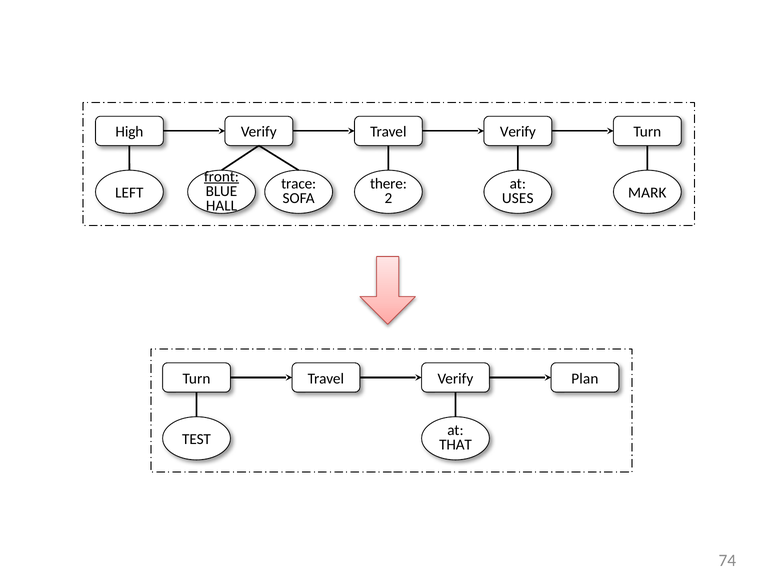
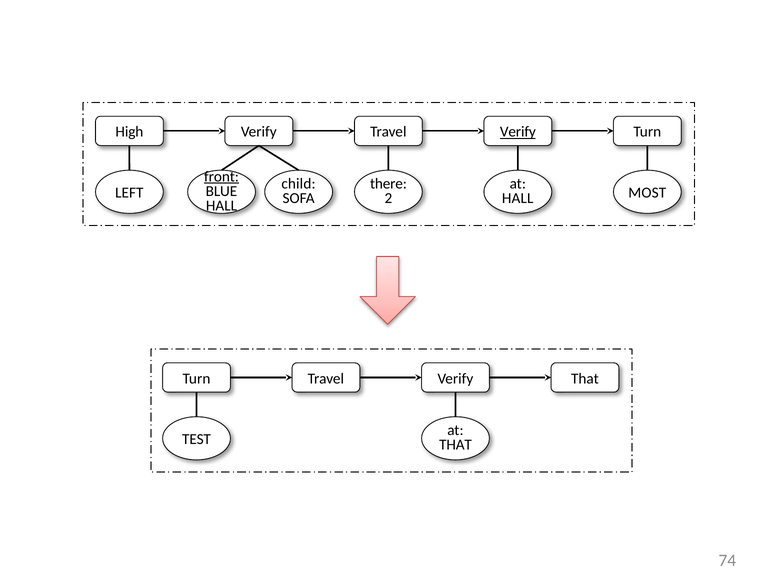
Verify underline: none -> present (518, 132)
trace: trace -> child (298, 184)
MARK: MARK -> MOST (647, 193)
USES: USES -> HALL (518, 199)
Verify Plan: Plan -> That (585, 379)
